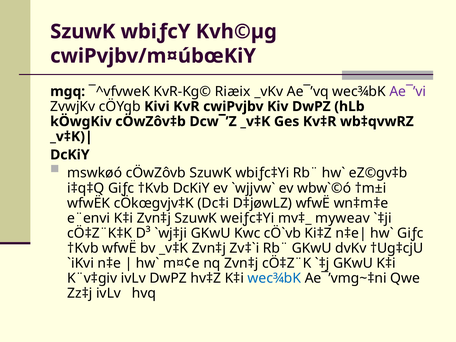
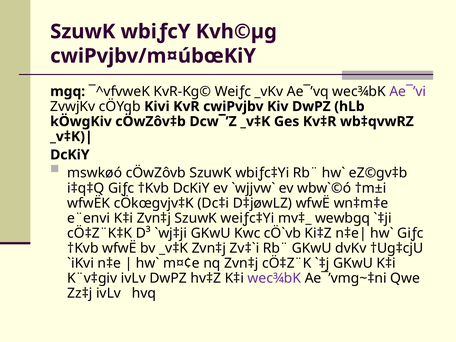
Riæix: Riæix -> Weiƒc (233, 91)
myweav: myweav -> wewbgq (343, 218)
wec¾bK colour: blue -> purple (274, 278)
